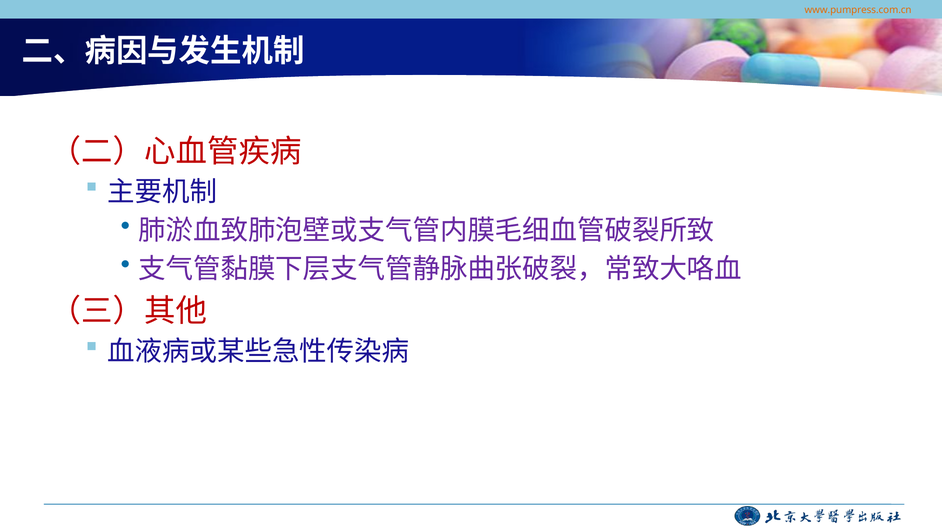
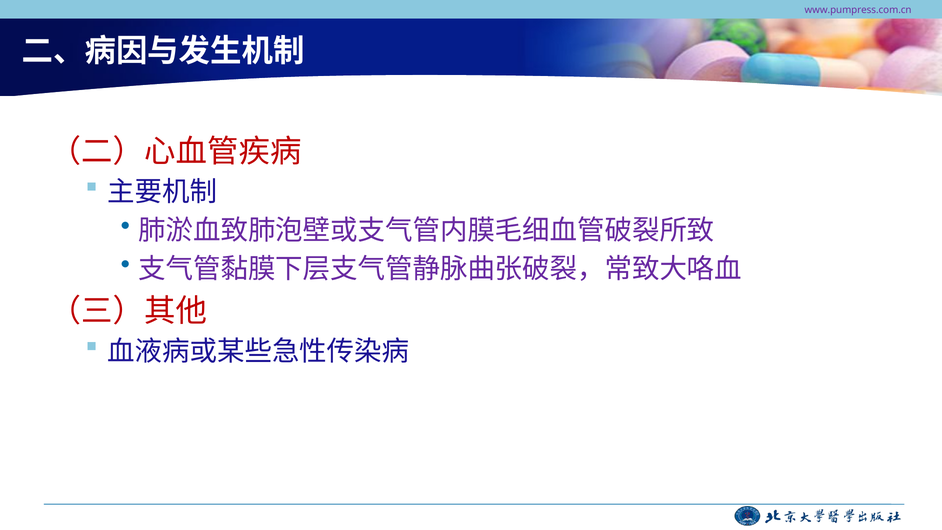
www.pumpress.com.cn colour: orange -> purple (858, 10)
